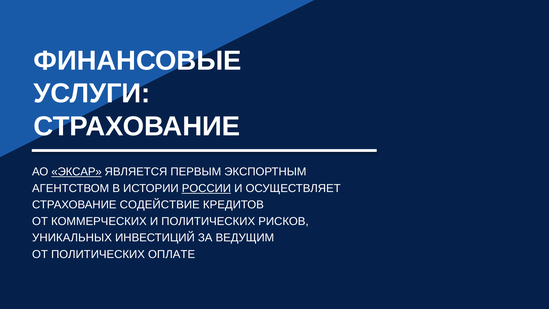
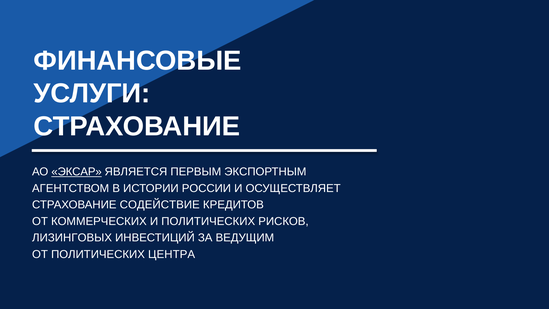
РОССИИ underline: present -> none (206, 188)
УНИКАЛЬНЫХ: УНИКАЛЬНЫХ -> ЛИЗИНГОВЫХ (72, 238)
ОПЛАТЕ: ОПЛАТЕ -> ЦЕНТРА (172, 254)
